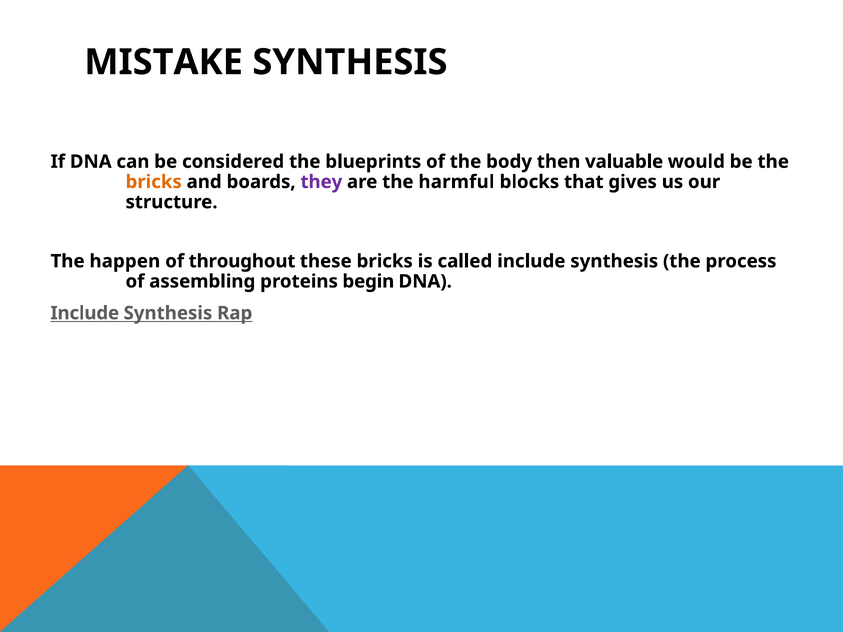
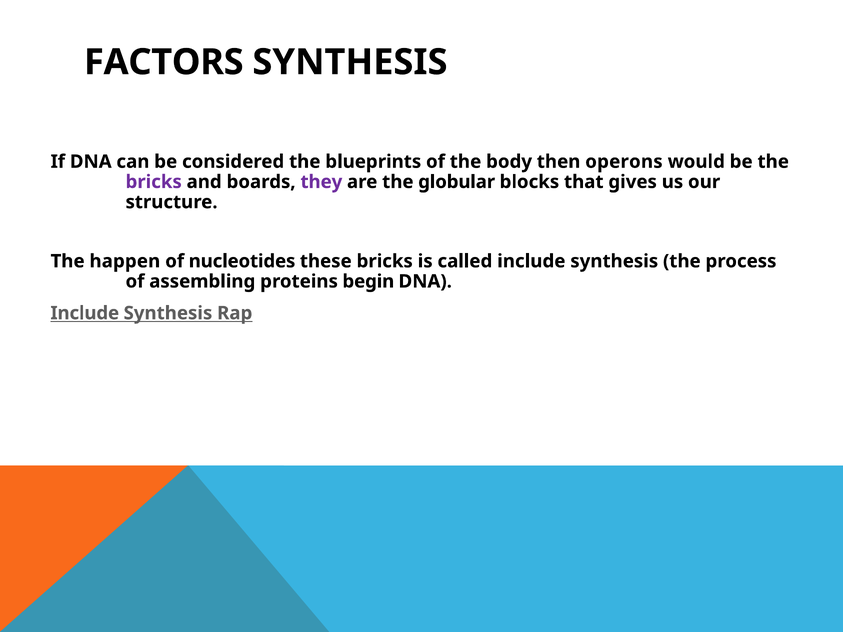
MISTAKE: MISTAKE -> FACTORS (164, 62)
valuable: valuable -> operons (624, 162)
bricks colour: orange -> purple (154, 182)
harmful: harmful -> globular (457, 182)
throughout: throughout -> nucleotides (242, 261)
